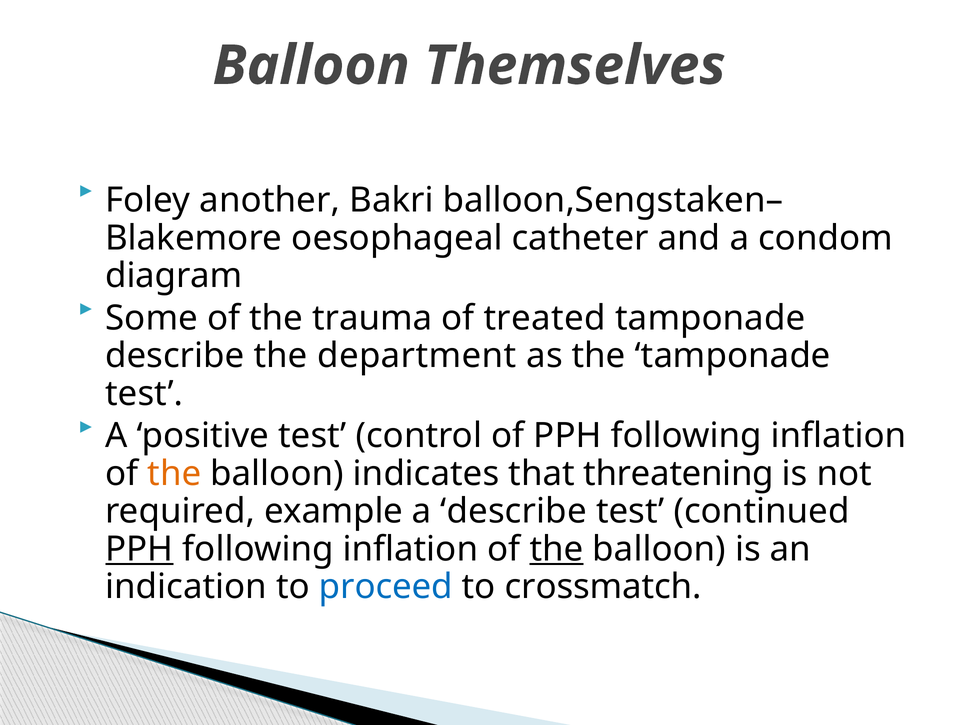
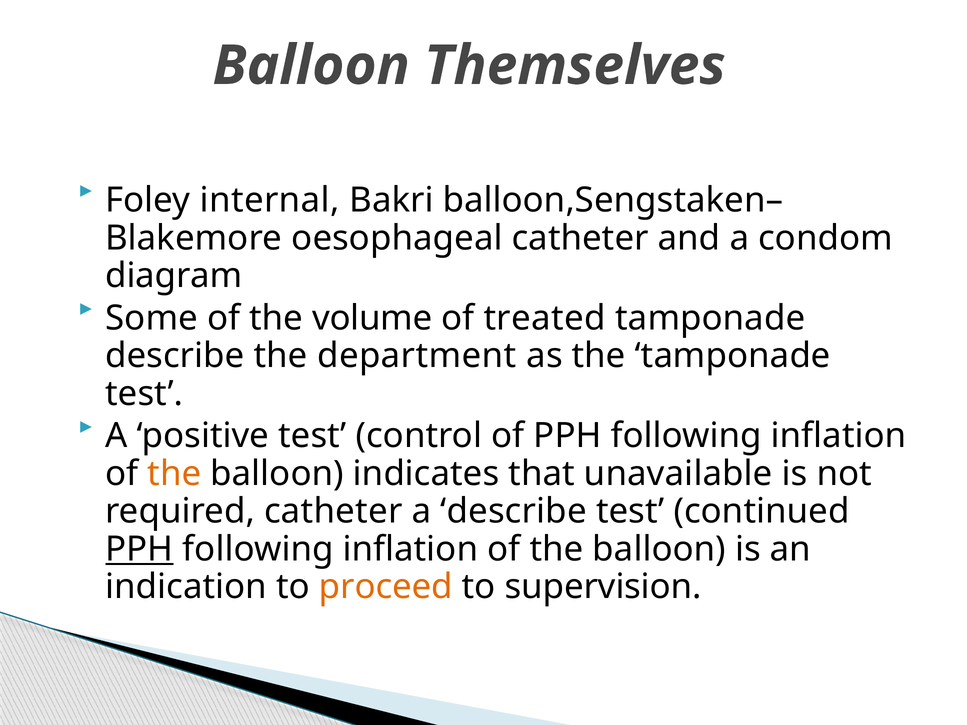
another: another -> internal (270, 200)
trauma: trauma -> volume (372, 318)
threatening: threatening -> unavailable (678, 474)
required example: example -> catheter (333, 511)
the underline: present -> none (556, 549)
proceed colour: blue -> orange (386, 587)
crossmatch: crossmatch -> supervision (603, 587)
